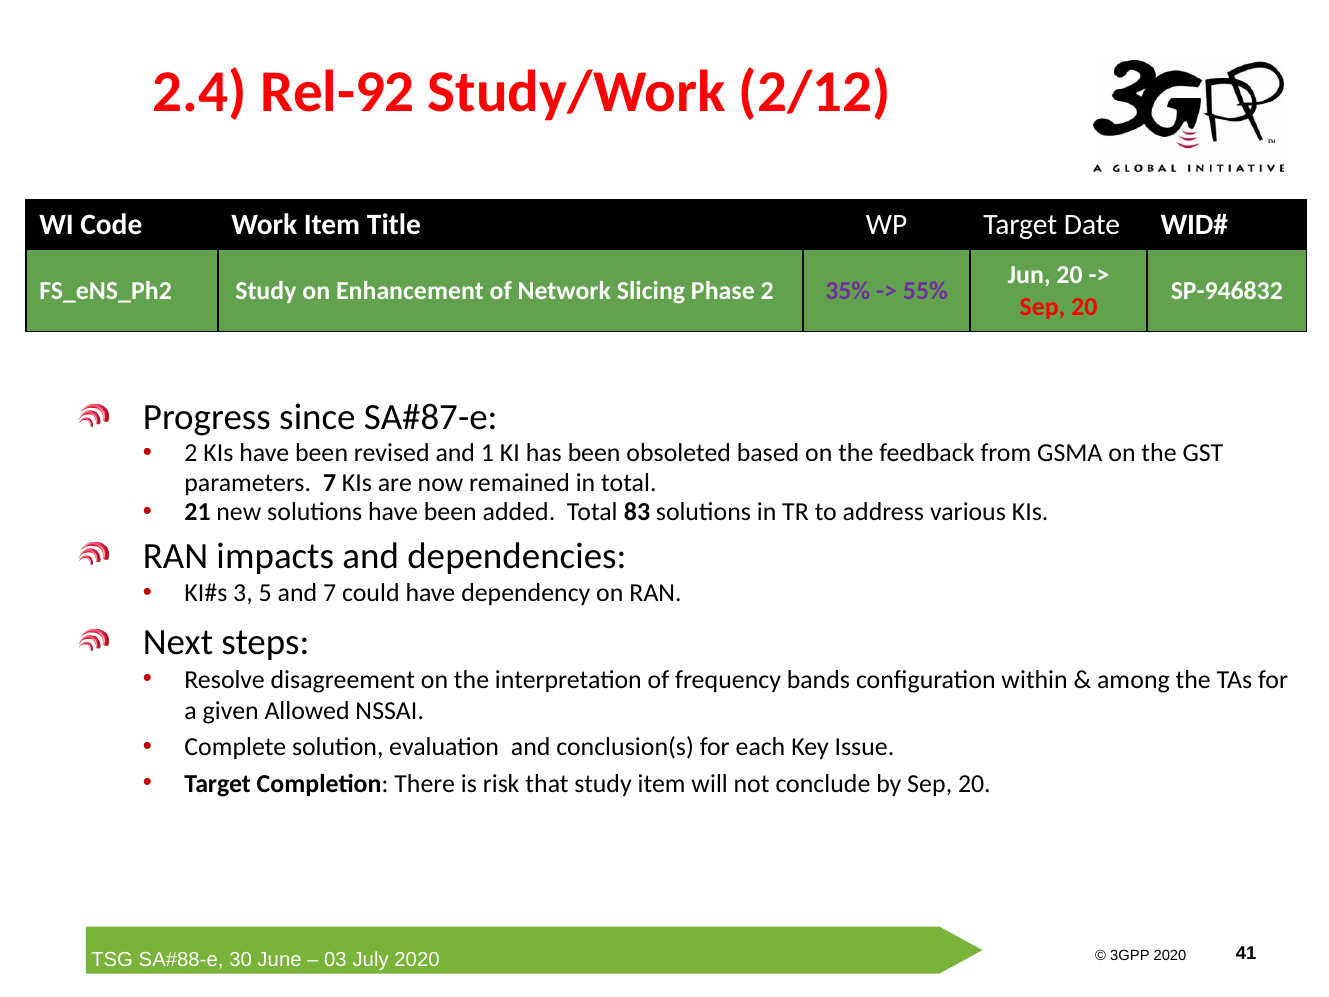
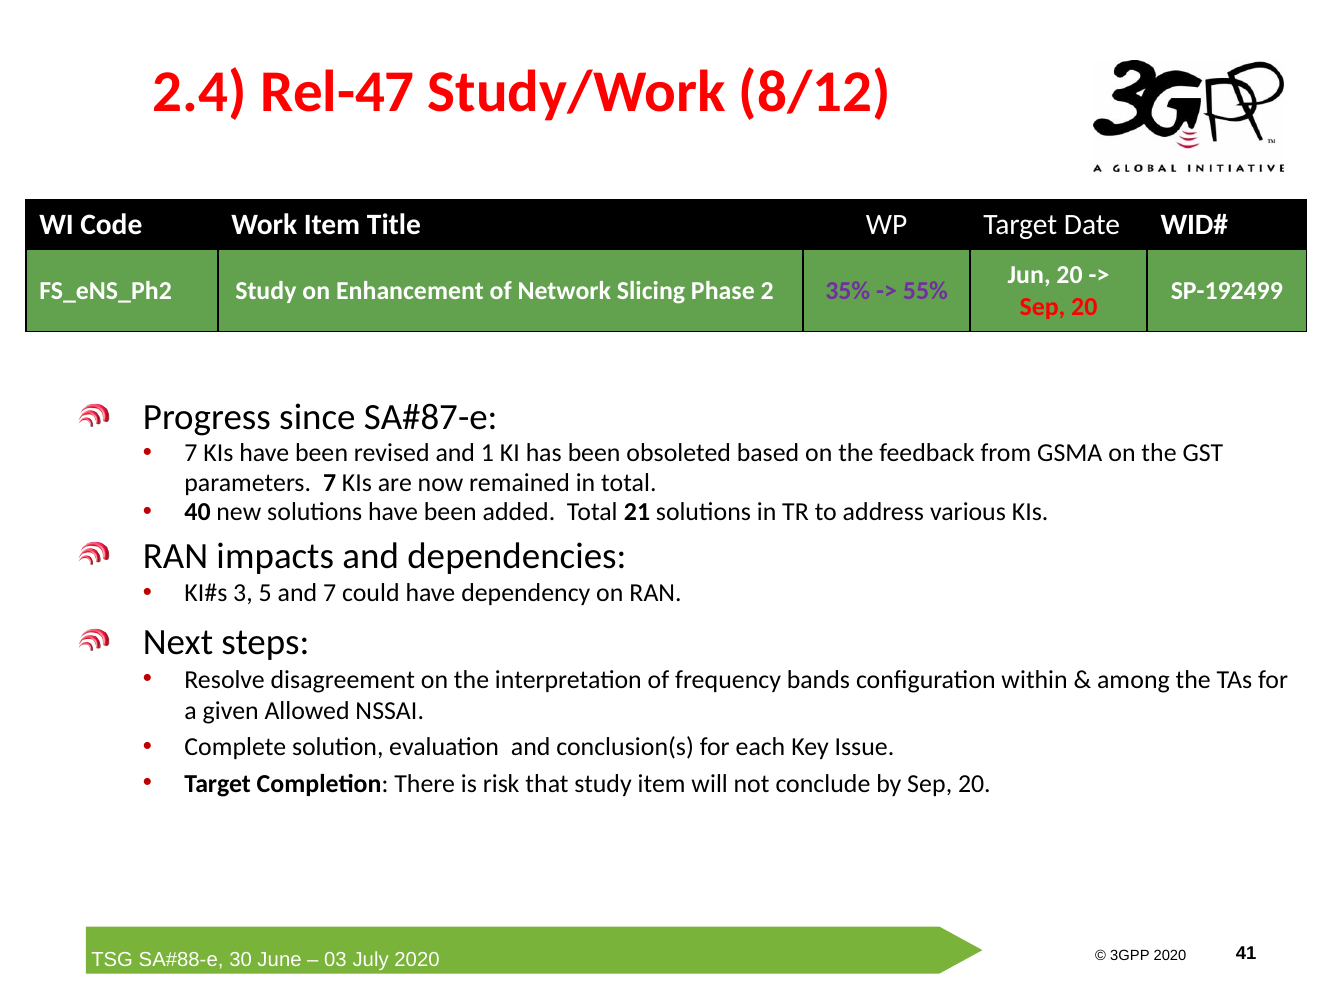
Rel-92: Rel-92 -> Rel-47 (337, 92)
2/12: 2/12 -> 8/12 (815, 92)
SP-946832: SP-946832 -> SP-192499 (1227, 291)
2: 2 -> 7 (191, 453)
21: 21 -> 40 (198, 512)
83: 83 -> 21 (637, 512)
